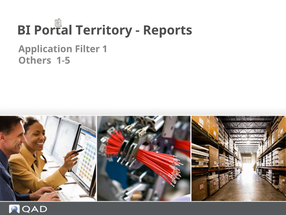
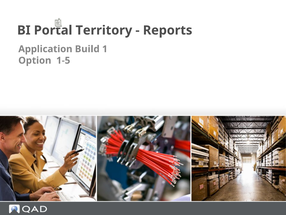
Filter: Filter -> Build (87, 49)
Others: Others -> Option (35, 60)
